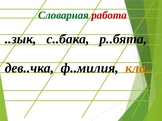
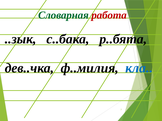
кла colour: orange -> blue (139, 68)
